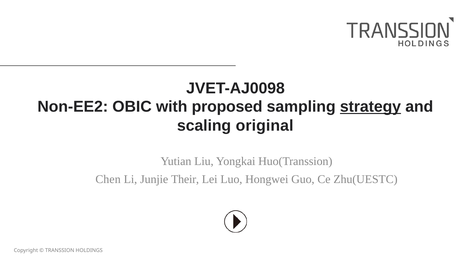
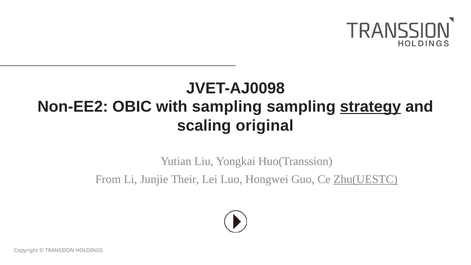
with proposed: proposed -> sampling (227, 107)
Chen: Chen -> From (108, 179)
Zhu(UESTC underline: none -> present (365, 179)
